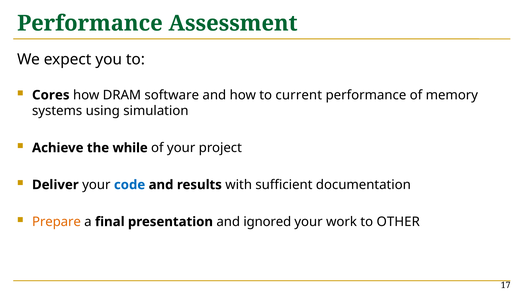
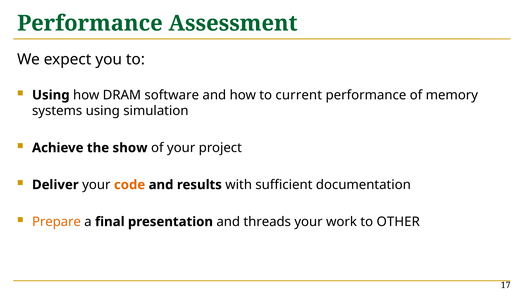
Cores: Cores -> Using (51, 95)
while: while -> show (130, 148)
code colour: blue -> orange (130, 185)
ignored: ignored -> threads (267, 222)
